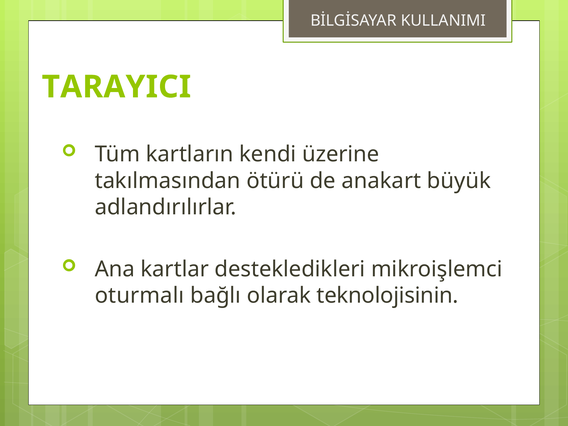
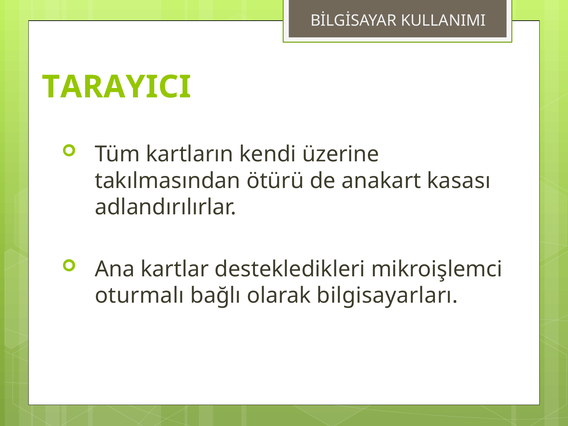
büyük: büyük -> kasası (459, 181)
teknolojisinin: teknolojisinin -> bilgisayarları (387, 296)
